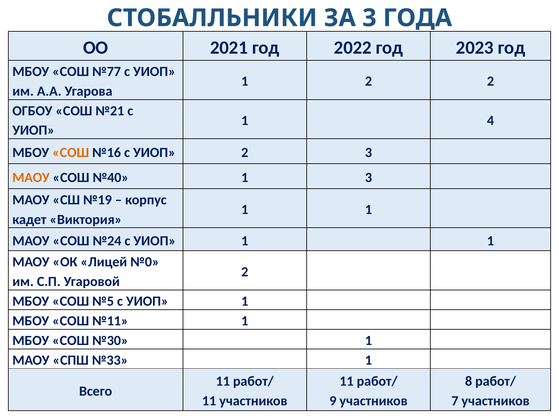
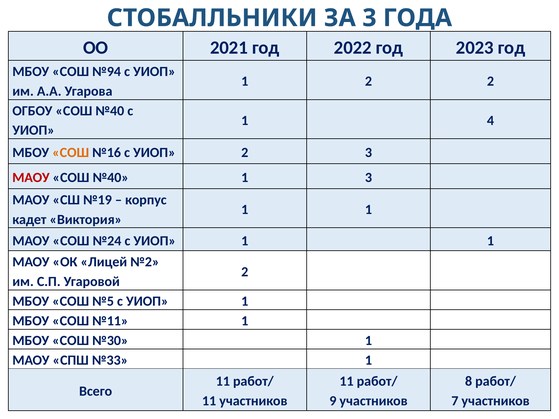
№77: №77 -> №94 (107, 72)
ОГБОУ СОШ №21: №21 -> №40 (110, 111)
МАОУ colour: orange -> red (31, 178)
№0: №0 -> №2 (145, 262)
